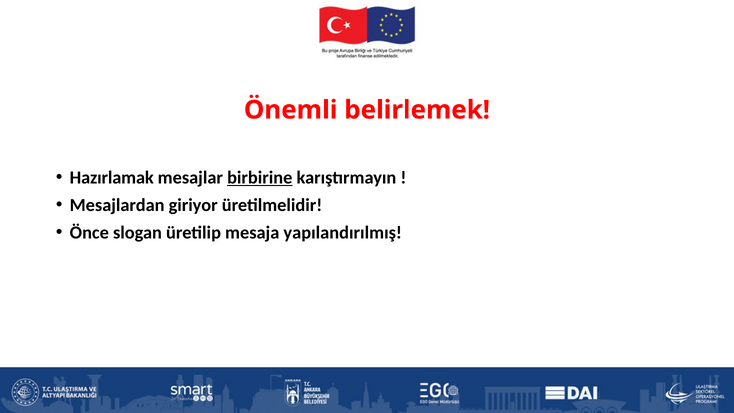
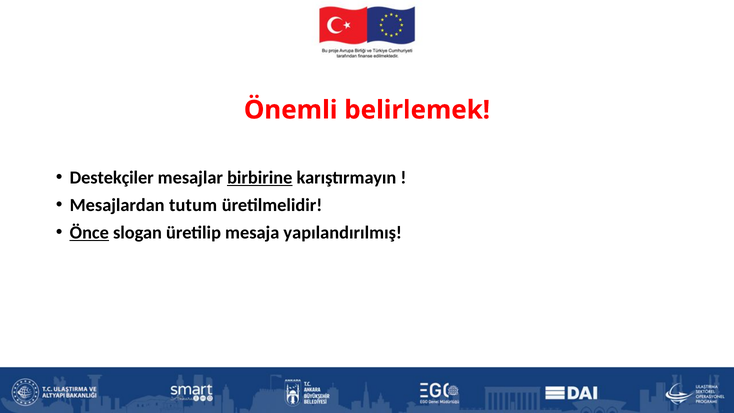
Hazırlamak: Hazırlamak -> Destekçiler (112, 178)
giriyor: giriyor -> tutum (193, 205)
Önce underline: none -> present (89, 232)
